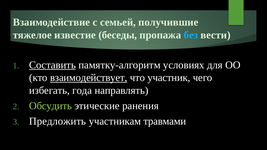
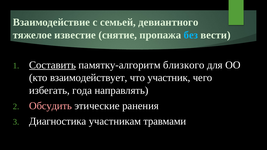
получившие: получившие -> девиантного (168, 22)
беседы: беседы -> снятие (118, 35)
условиях: условиях -> близкого (184, 65)
взаимодействует underline: present -> none (89, 78)
Обсудить colour: light green -> pink (50, 106)
Предложить: Предложить -> Диагностика (58, 121)
